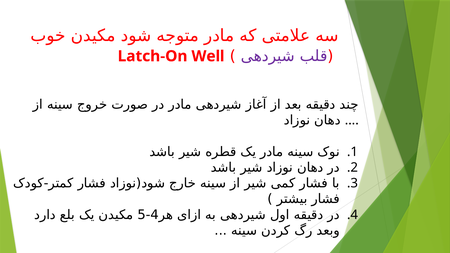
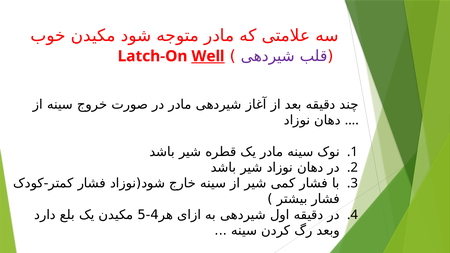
Well underline: none -> present (208, 56)
